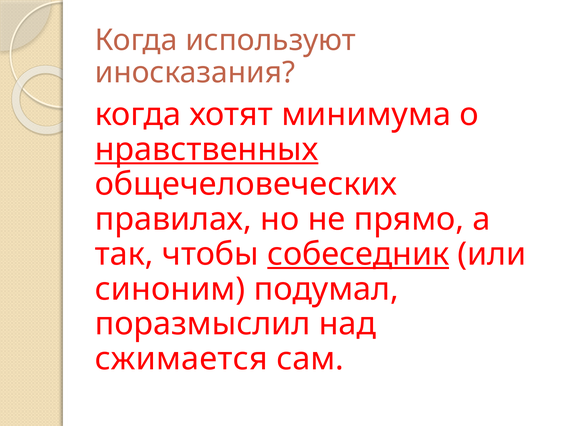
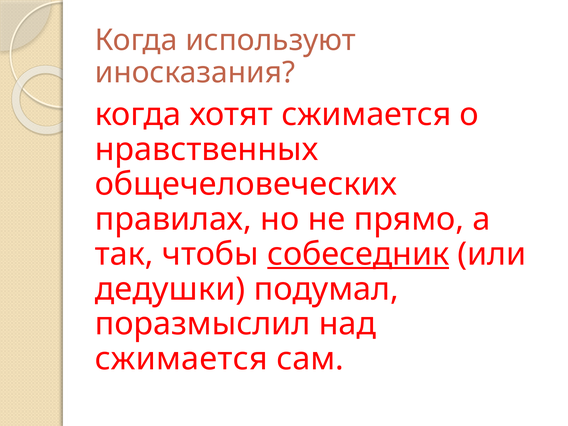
хотят минимума: минимума -> сжимается (366, 114)
нравственных underline: present -> none (207, 149)
синоним: синоним -> дедушки (170, 289)
